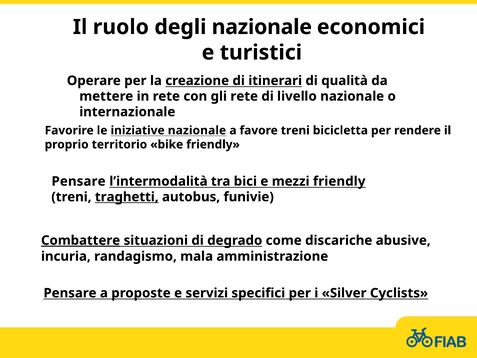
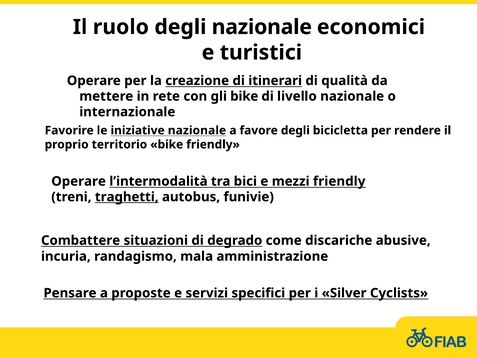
gli rete: rete -> bike (244, 96)
favore treni: treni -> degli (295, 130)
Pensare: Pensare -> Operare (79, 181)
Combattere underline: present -> none (81, 240)
